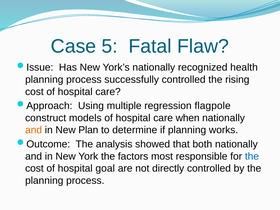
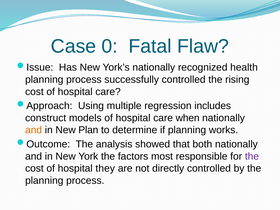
5: 5 -> 0 (110, 46)
flagpole: flagpole -> includes (213, 106)
the colour: blue -> purple (252, 156)
goal: goal -> they (105, 168)
